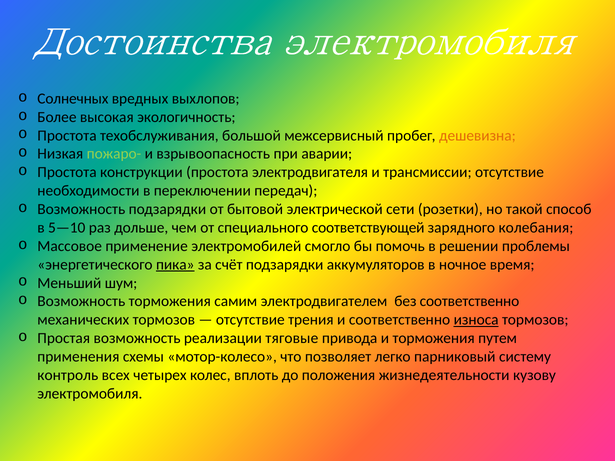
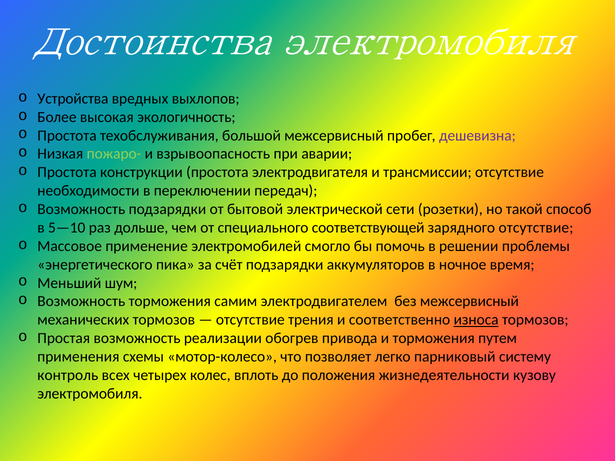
Солнечных: Солнечных -> Устройства (73, 99)
дешевизна colour: orange -> purple (477, 136)
зарядного колебания: колебания -> отсутствие (536, 228)
пика underline: present -> none (175, 265)
без соответственно: соответственно -> межсервисный (469, 302)
тяговые: тяговые -> обогрев (292, 338)
